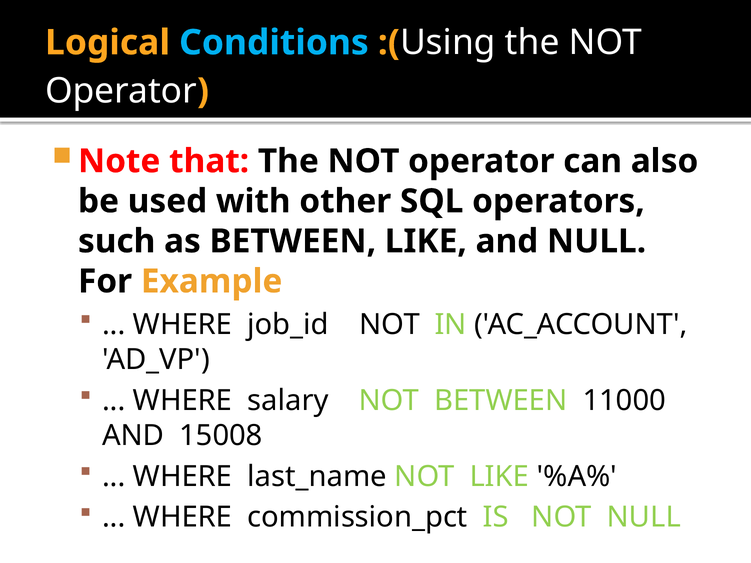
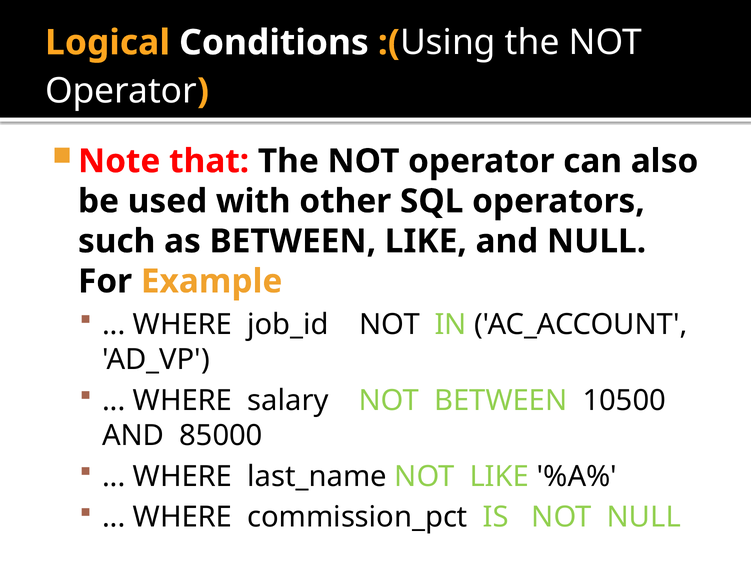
Conditions colour: light blue -> white (274, 43)
11000: 11000 -> 10500 (624, 401)
15008: 15008 -> 85000 (221, 436)
